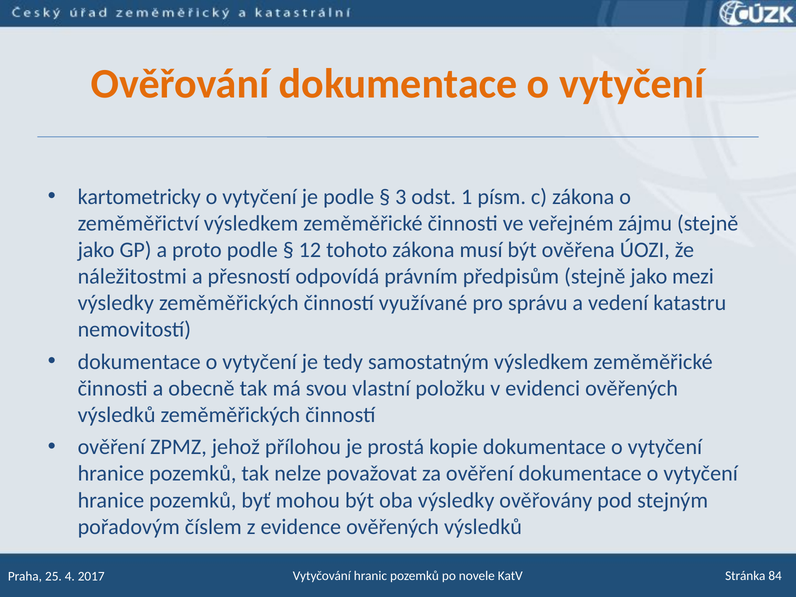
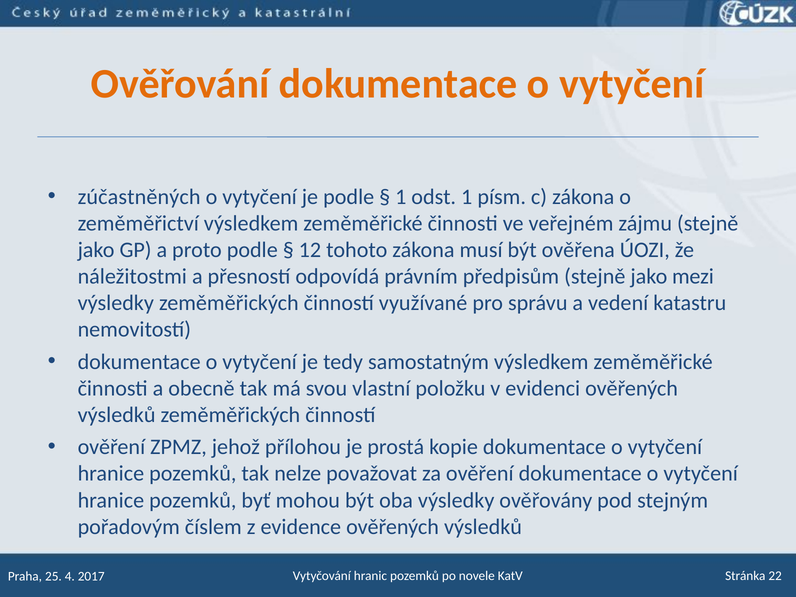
kartometricky: kartometricky -> zúčastněných (139, 197)
3: 3 -> 1 (401, 197)
84: 84 -> 22 (775, 576)
